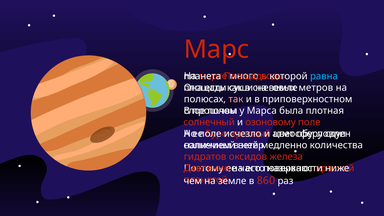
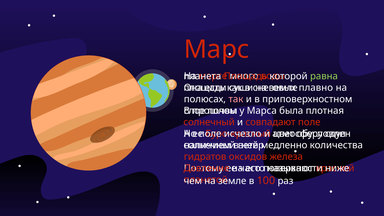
равна colour: light blue -> light green (324, 76)
метров: метров -> плавно (316, 88)
озоновому: озоновому -> совпадают (271, 122)
860: 860 -> 100 (266, 180)
